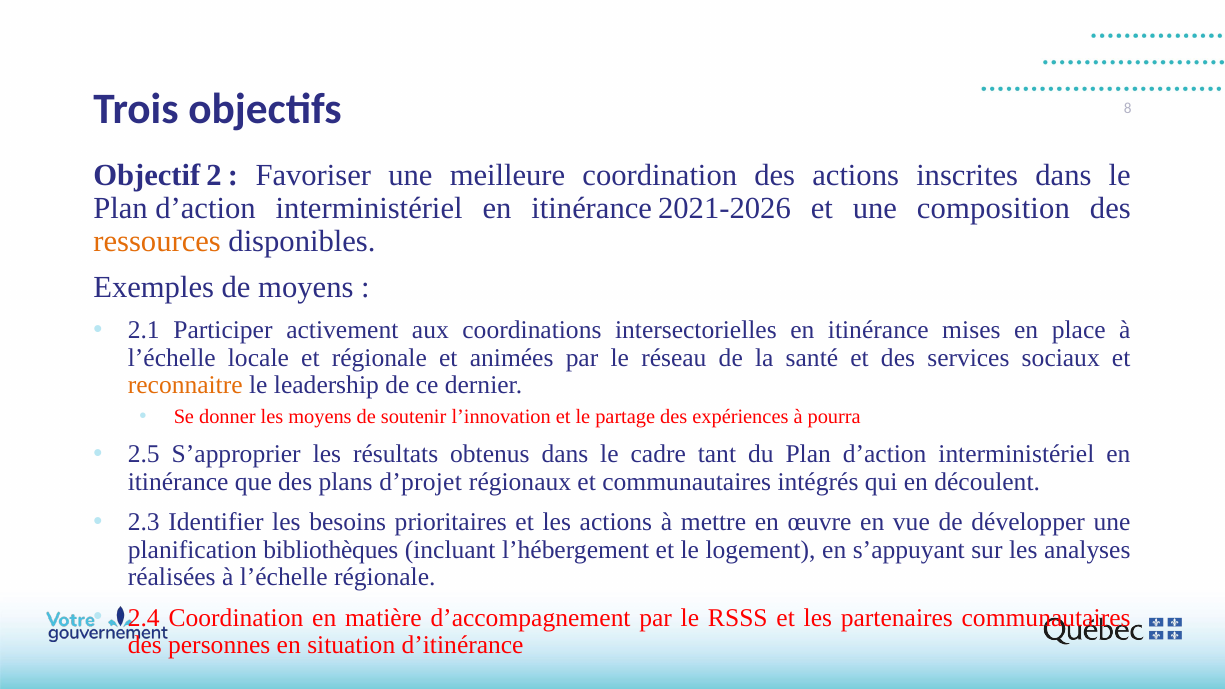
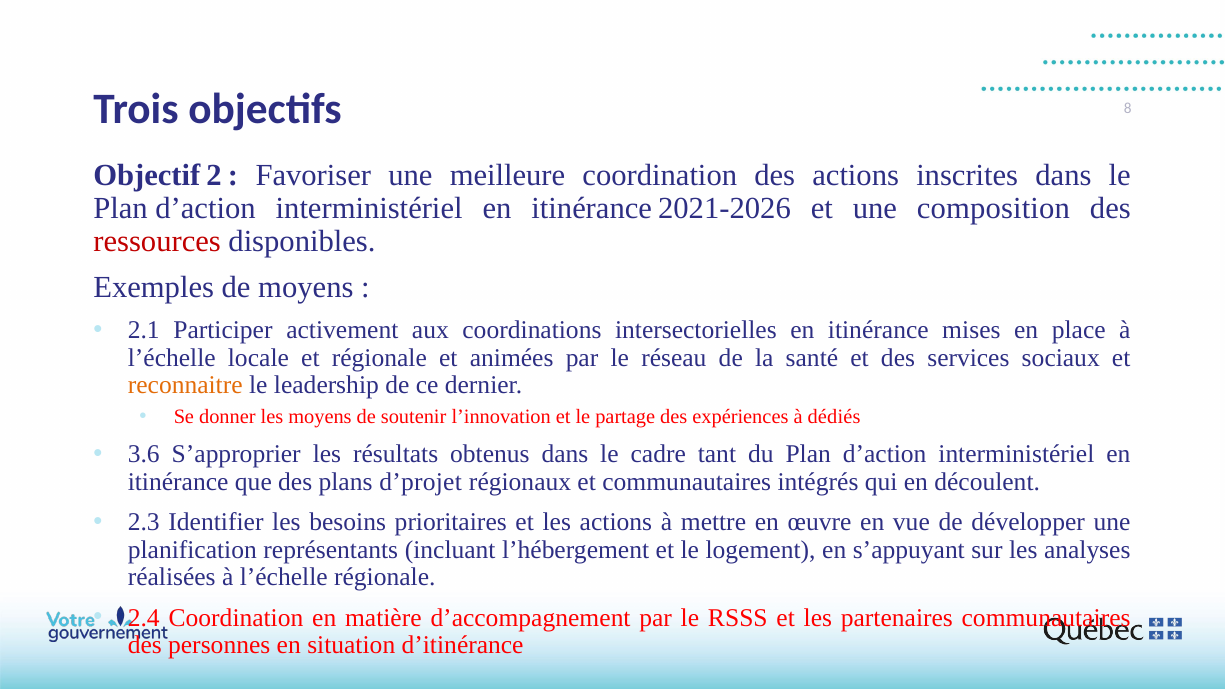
ressources colour: orange -> red (157, 242)
pourra: pourra -> dédiés (834, 417)
2.5: 2.5 -> 3.6 (144, 454)
bibliothèques: bibliothèques -> représentants (331, 550)
